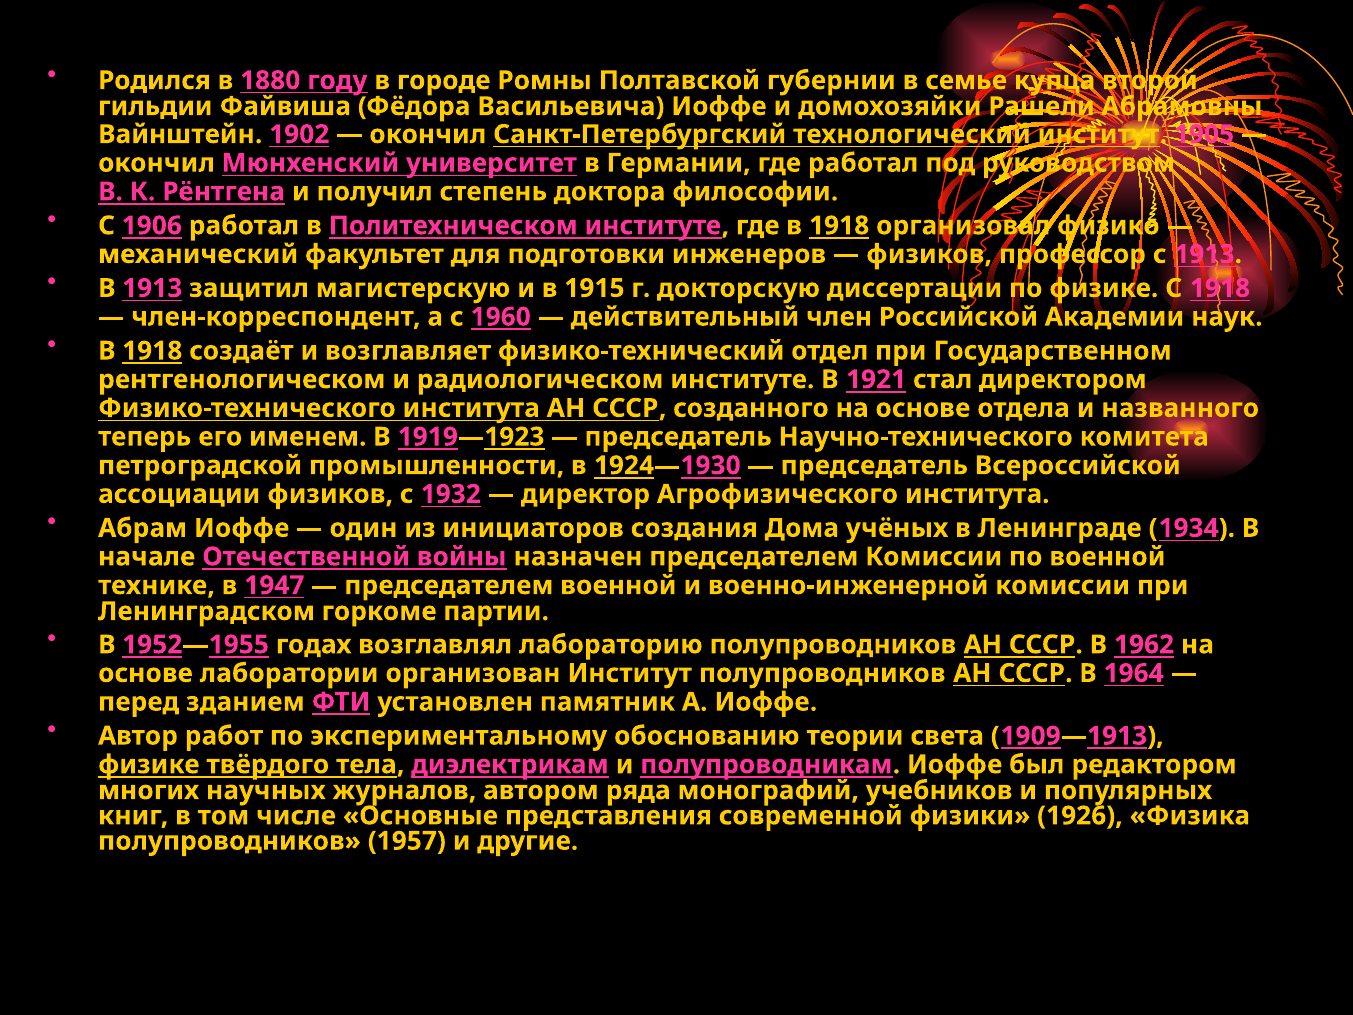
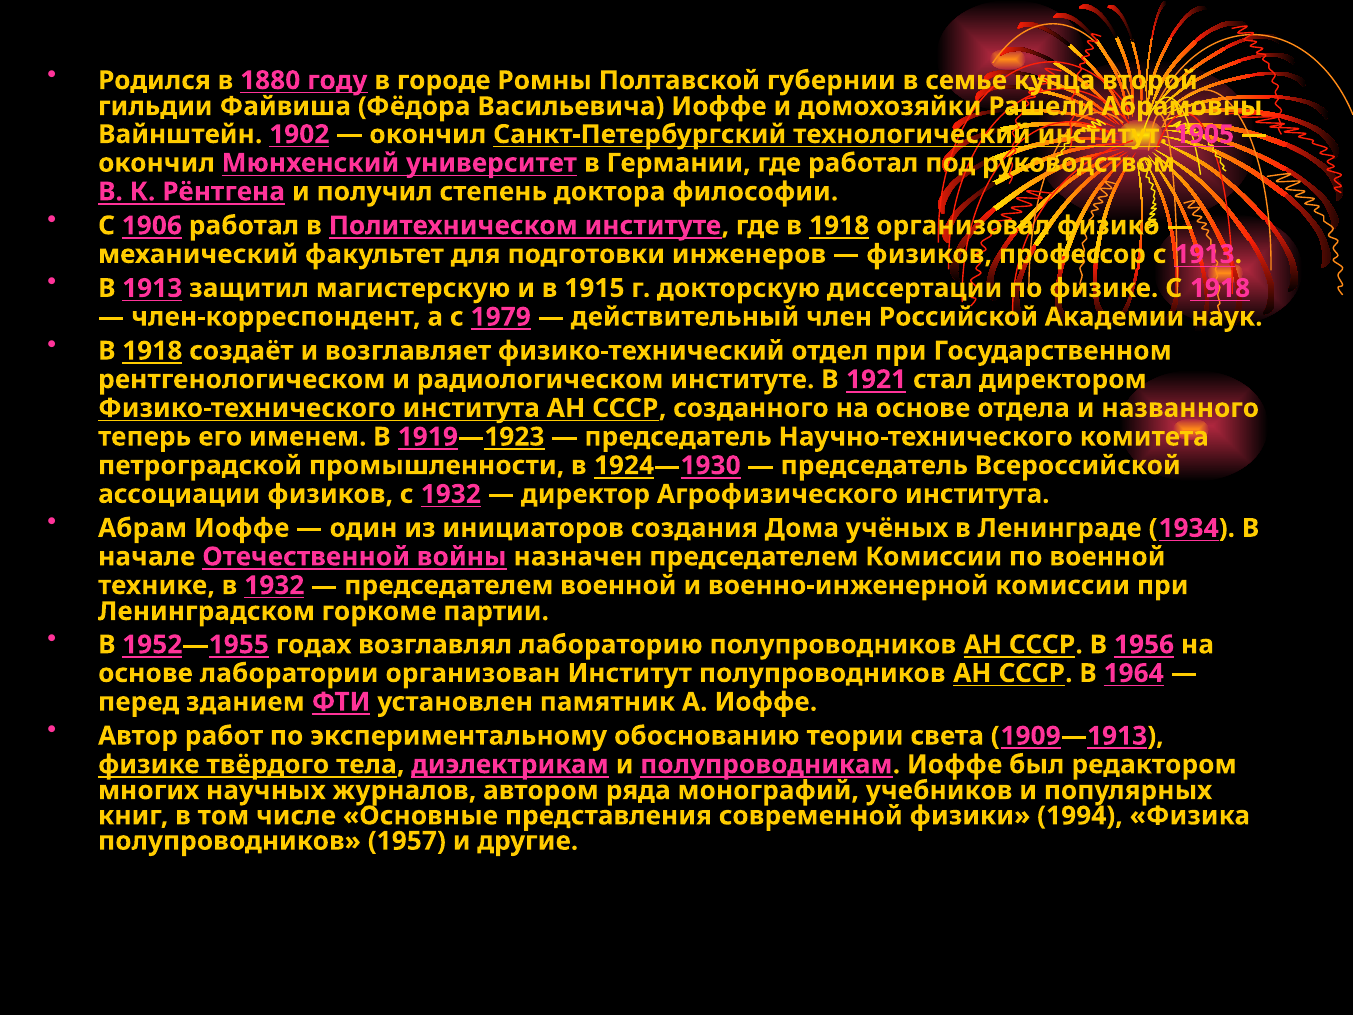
1960: 1960 -> 1979 (501, 317)
в 1947: 1947 -> 1932 (274, 585)
1962: 1962 -> 1956 (1144, 644)
1926: 1926 -> 1994 (1080, 816)
